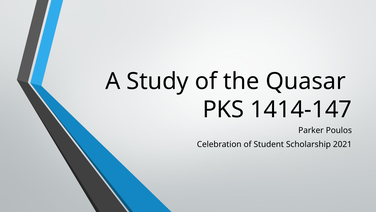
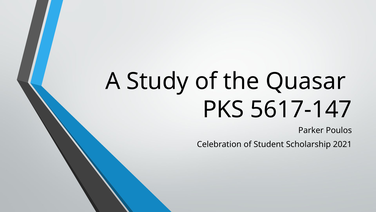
1414-147: 1414-147 -> 5617-147 (301, 109)
